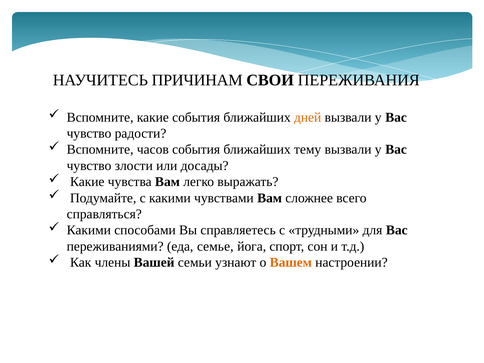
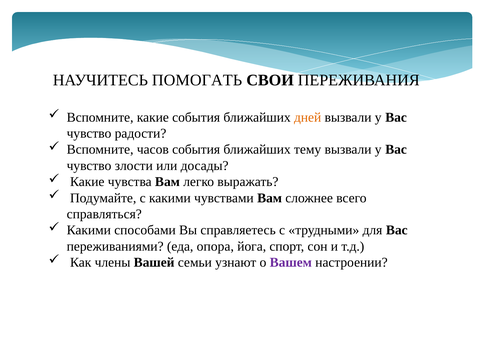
ПРИЧИНАМ: ПРИЧИНАМ -> ПОМОГАТЬ (197, 80)
семье: семье -> опора (215, 246)
Вашем colour: orange -> purple (291, 263)
